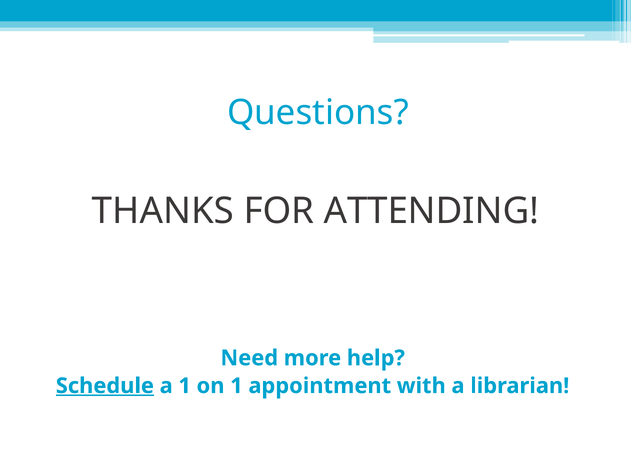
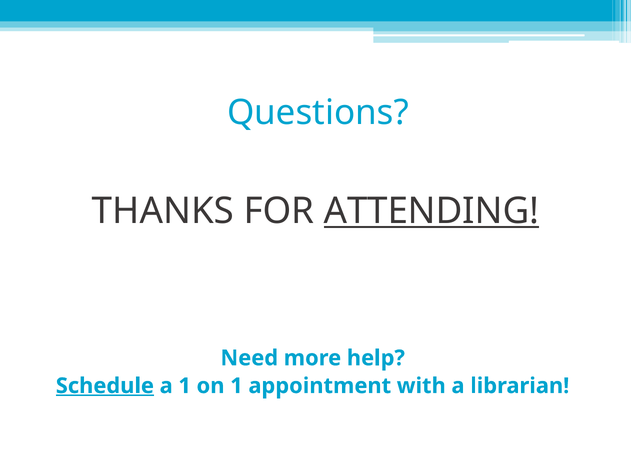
ATTENDING underline: none -> present (431, 211)
